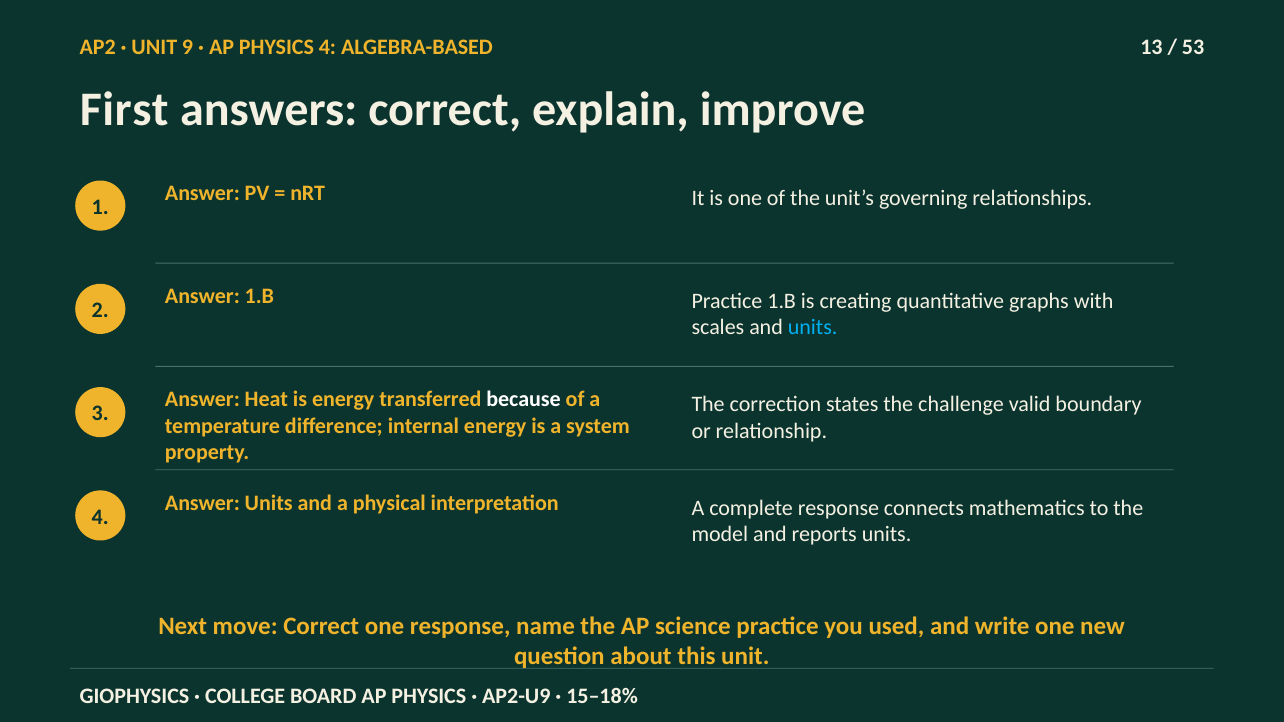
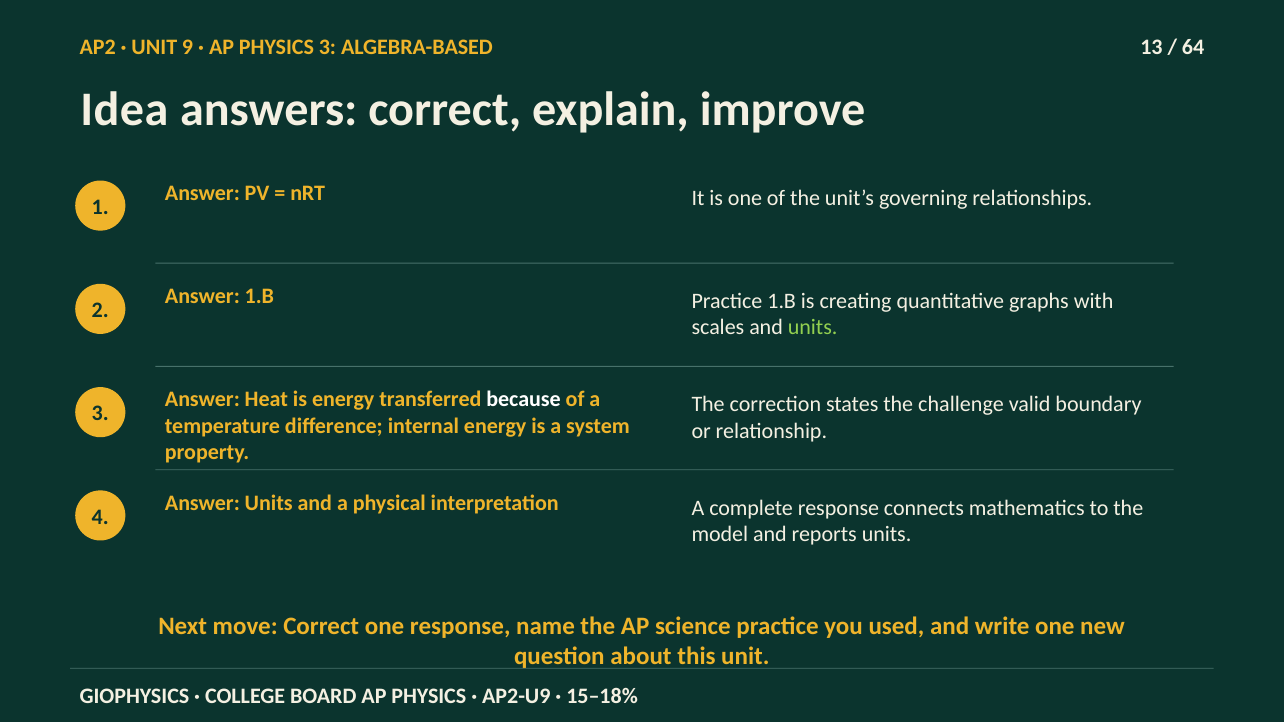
PHYSICS 4: 4 -> 3 (327, 48)
53: 53 -> 64 (1193, 48)
First: First -> Idea (124, 109)
units colour: light blue -> light green (813, 328)
